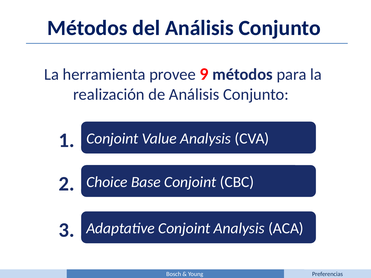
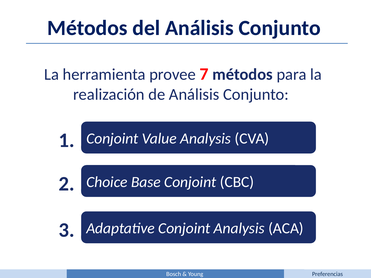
9: 9 -> 7 (204, 74)
